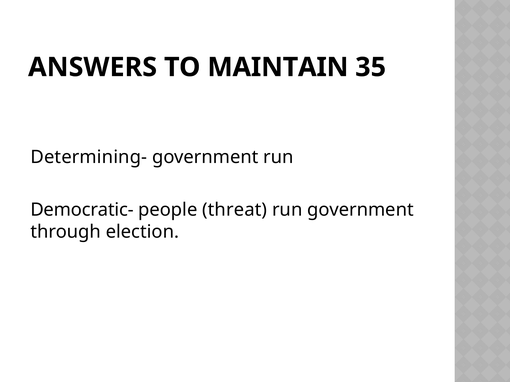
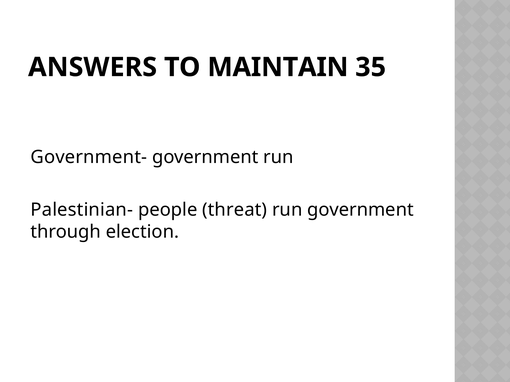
Determining-: Determining- -> Government- (89, 157)
Democratic-: Democratic- -> Palestinian- (82, 210)
